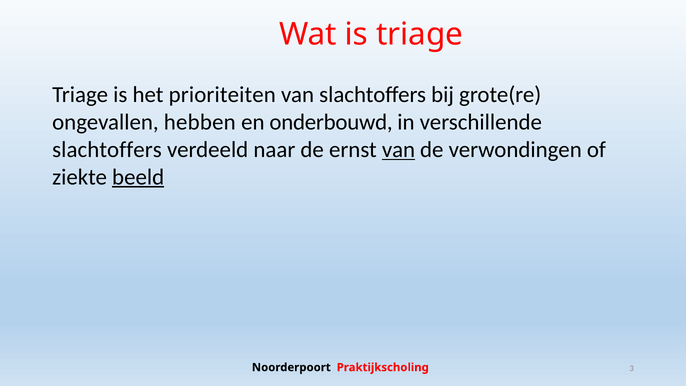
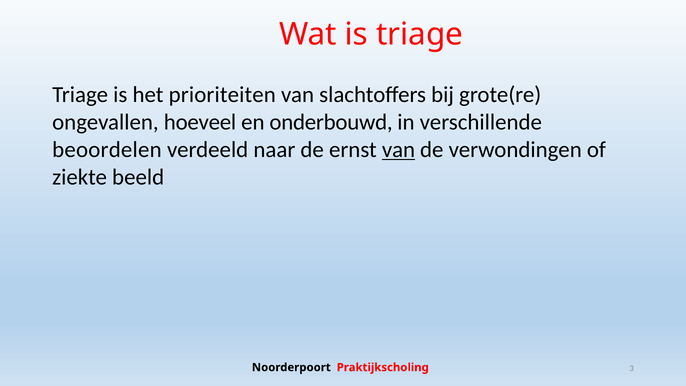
hebben: hebben -> hoeveel (200, 122)
slachtoffers: slachtoffers -> beoordelen (107, 150)
beeld underline: present -> none (138, 177)
